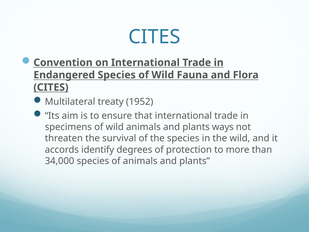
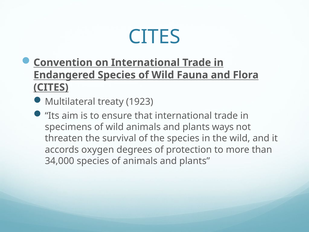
1952: 1952 -> 1923 (140, 102)
identify: identify -> oxygen (98, 149)
